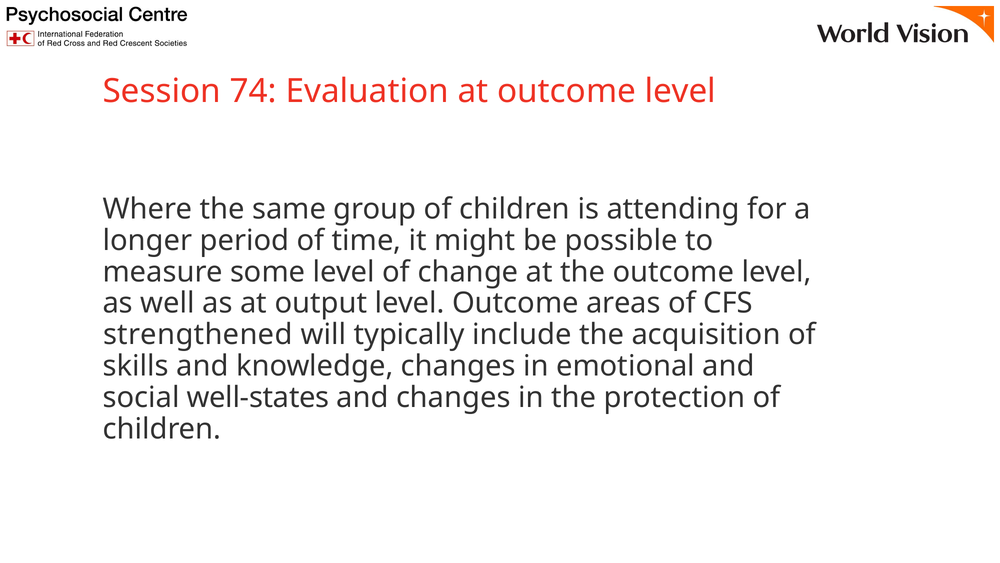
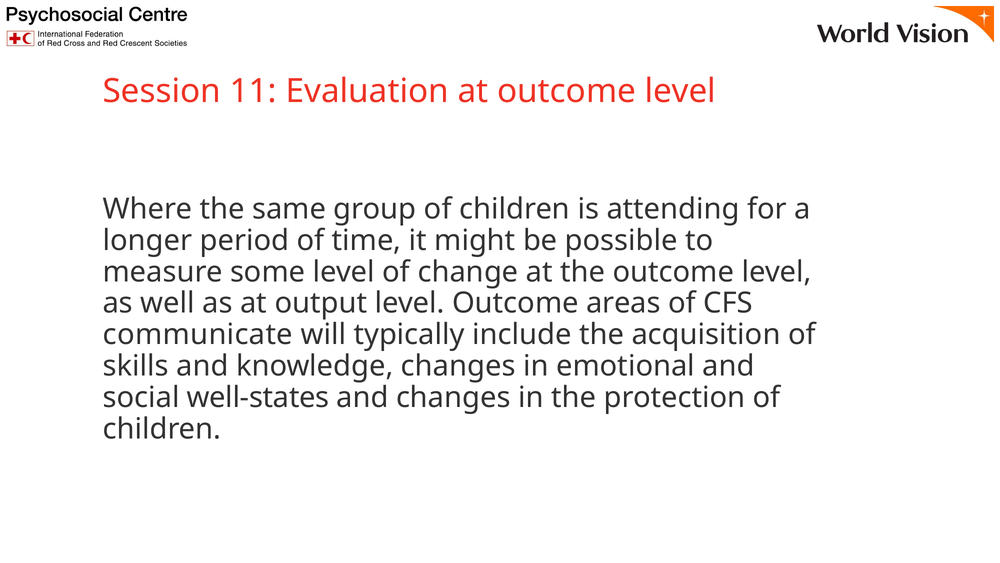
74: 74 -> 11 (253, 91)
strengthened: strengthened -> communicate (198, 335)
